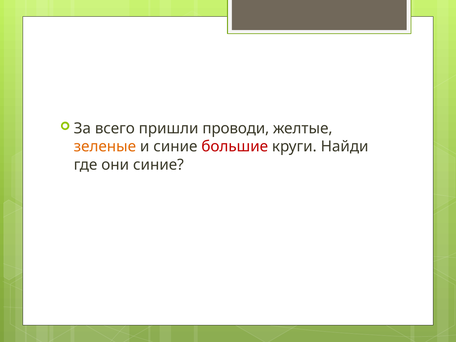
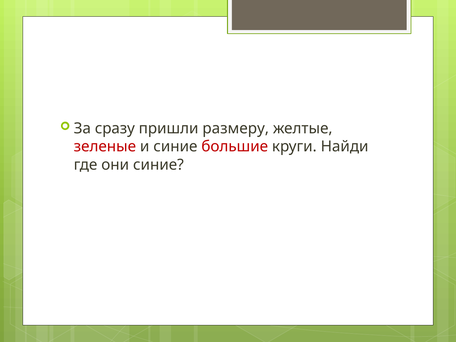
всего: всего -> сразу (115, 128)
проводи: проводи -> размеру (236, 128)
зеленые colour: orange -> red (105, 147)
